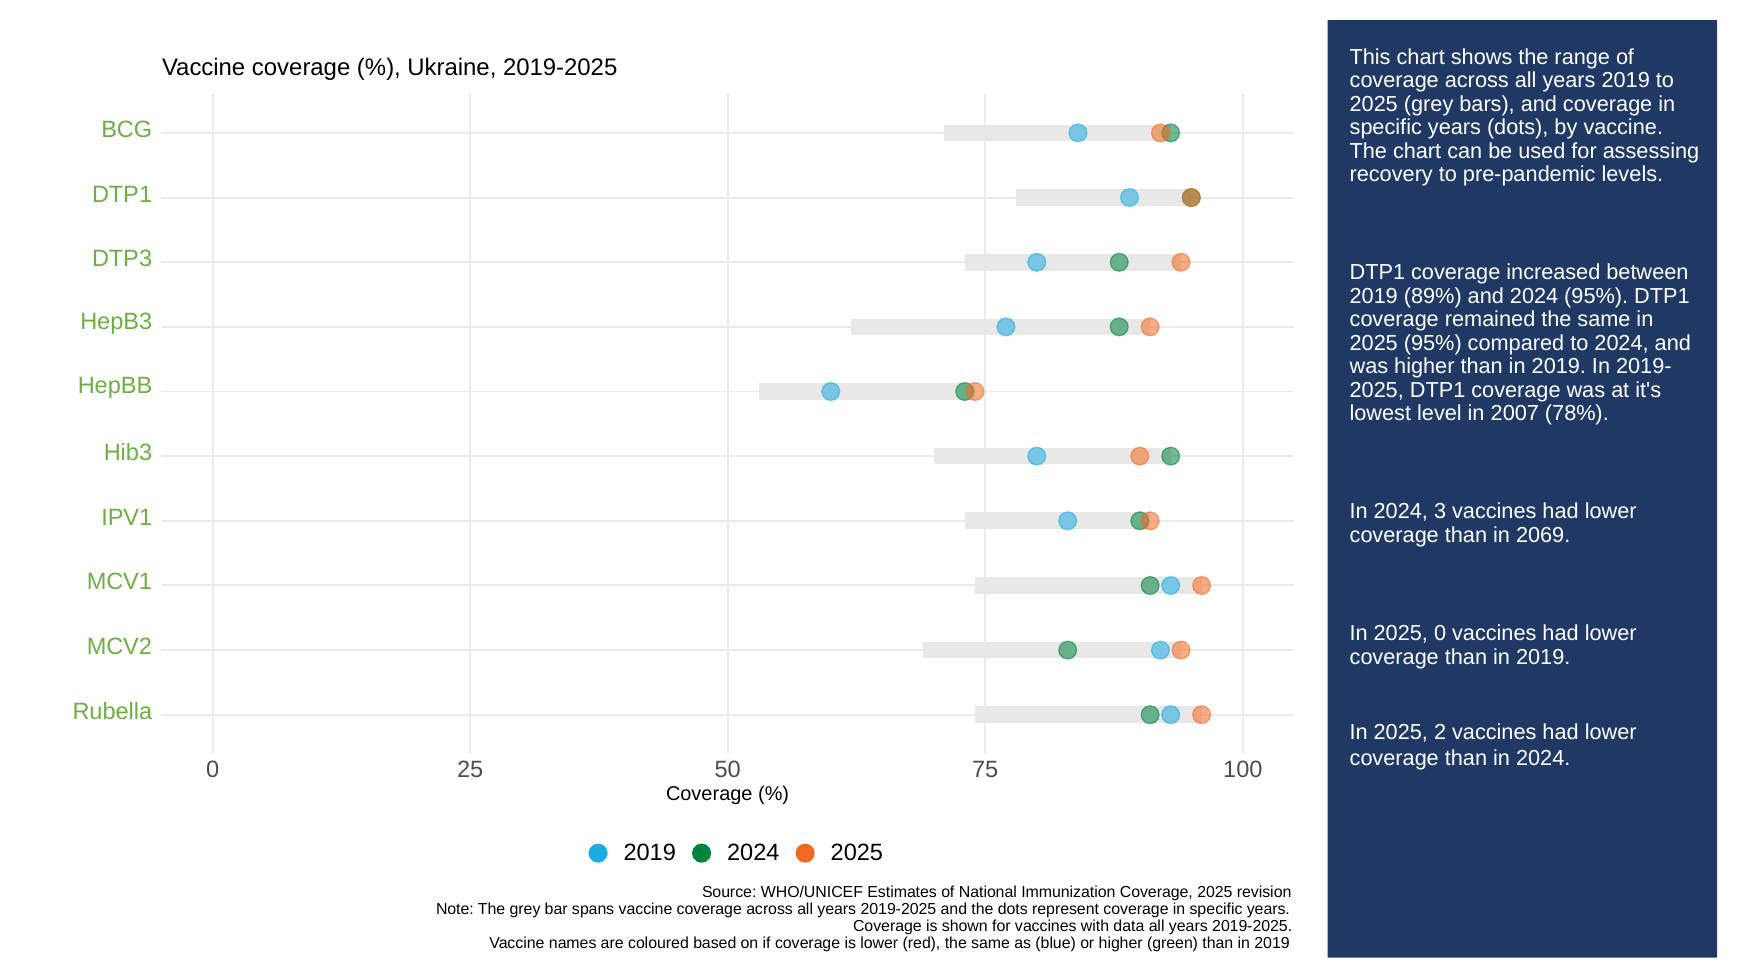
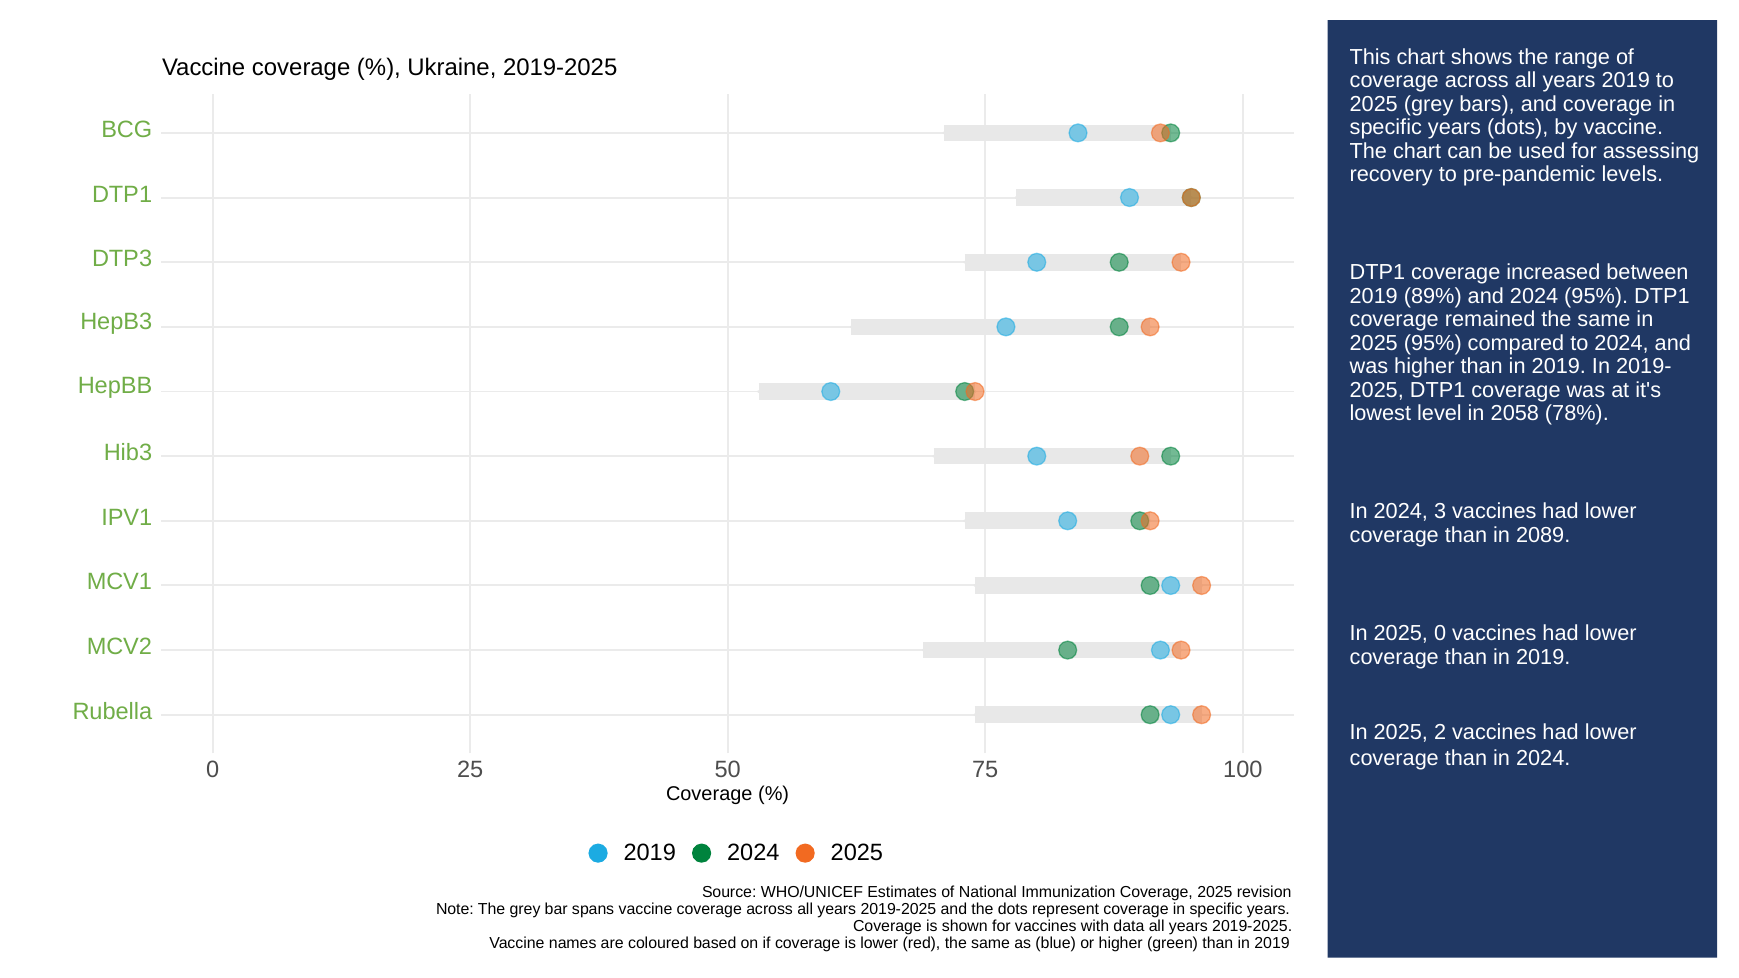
2007: 2007 -> 2058 (1515, 414)
2069: 2069 -> 2089 (1543, 535)
